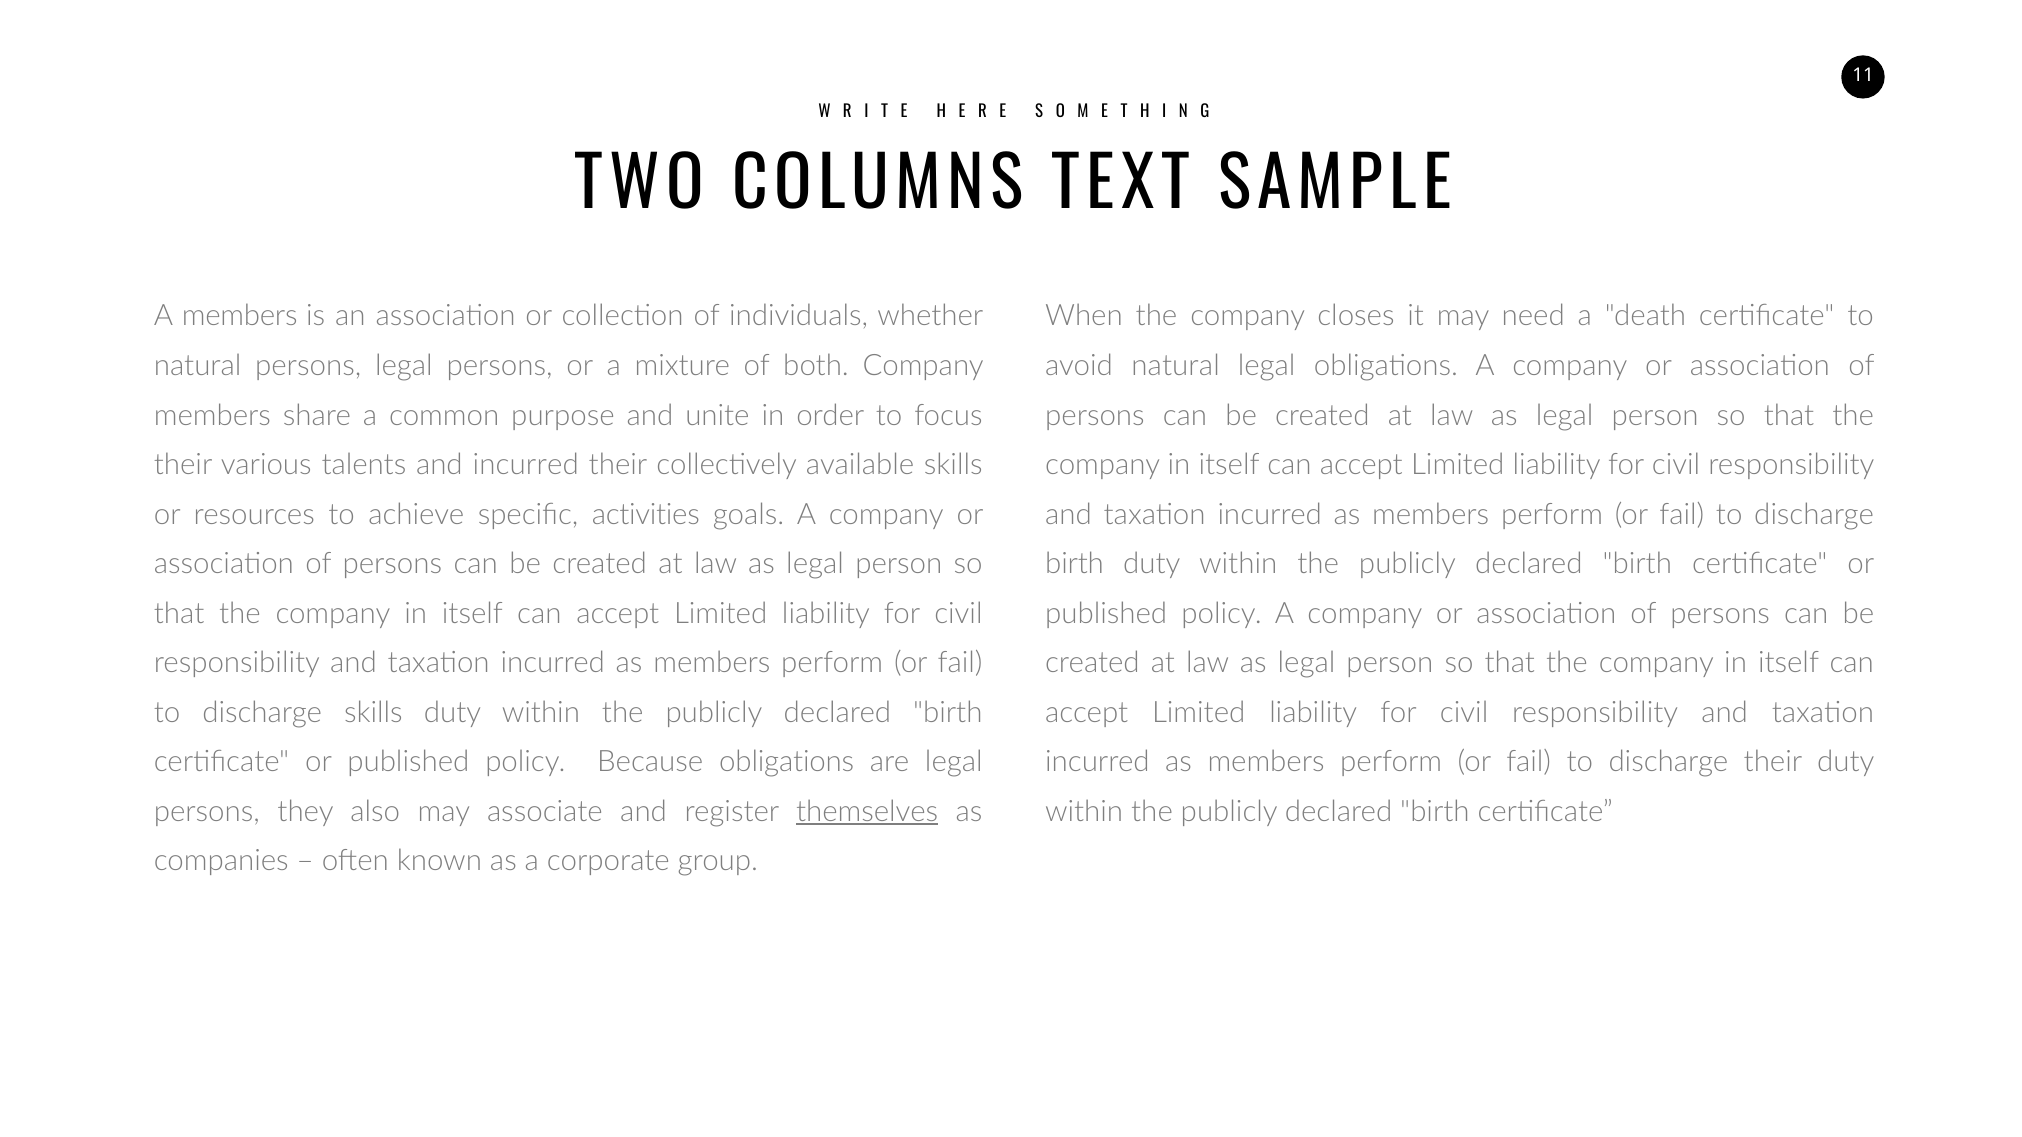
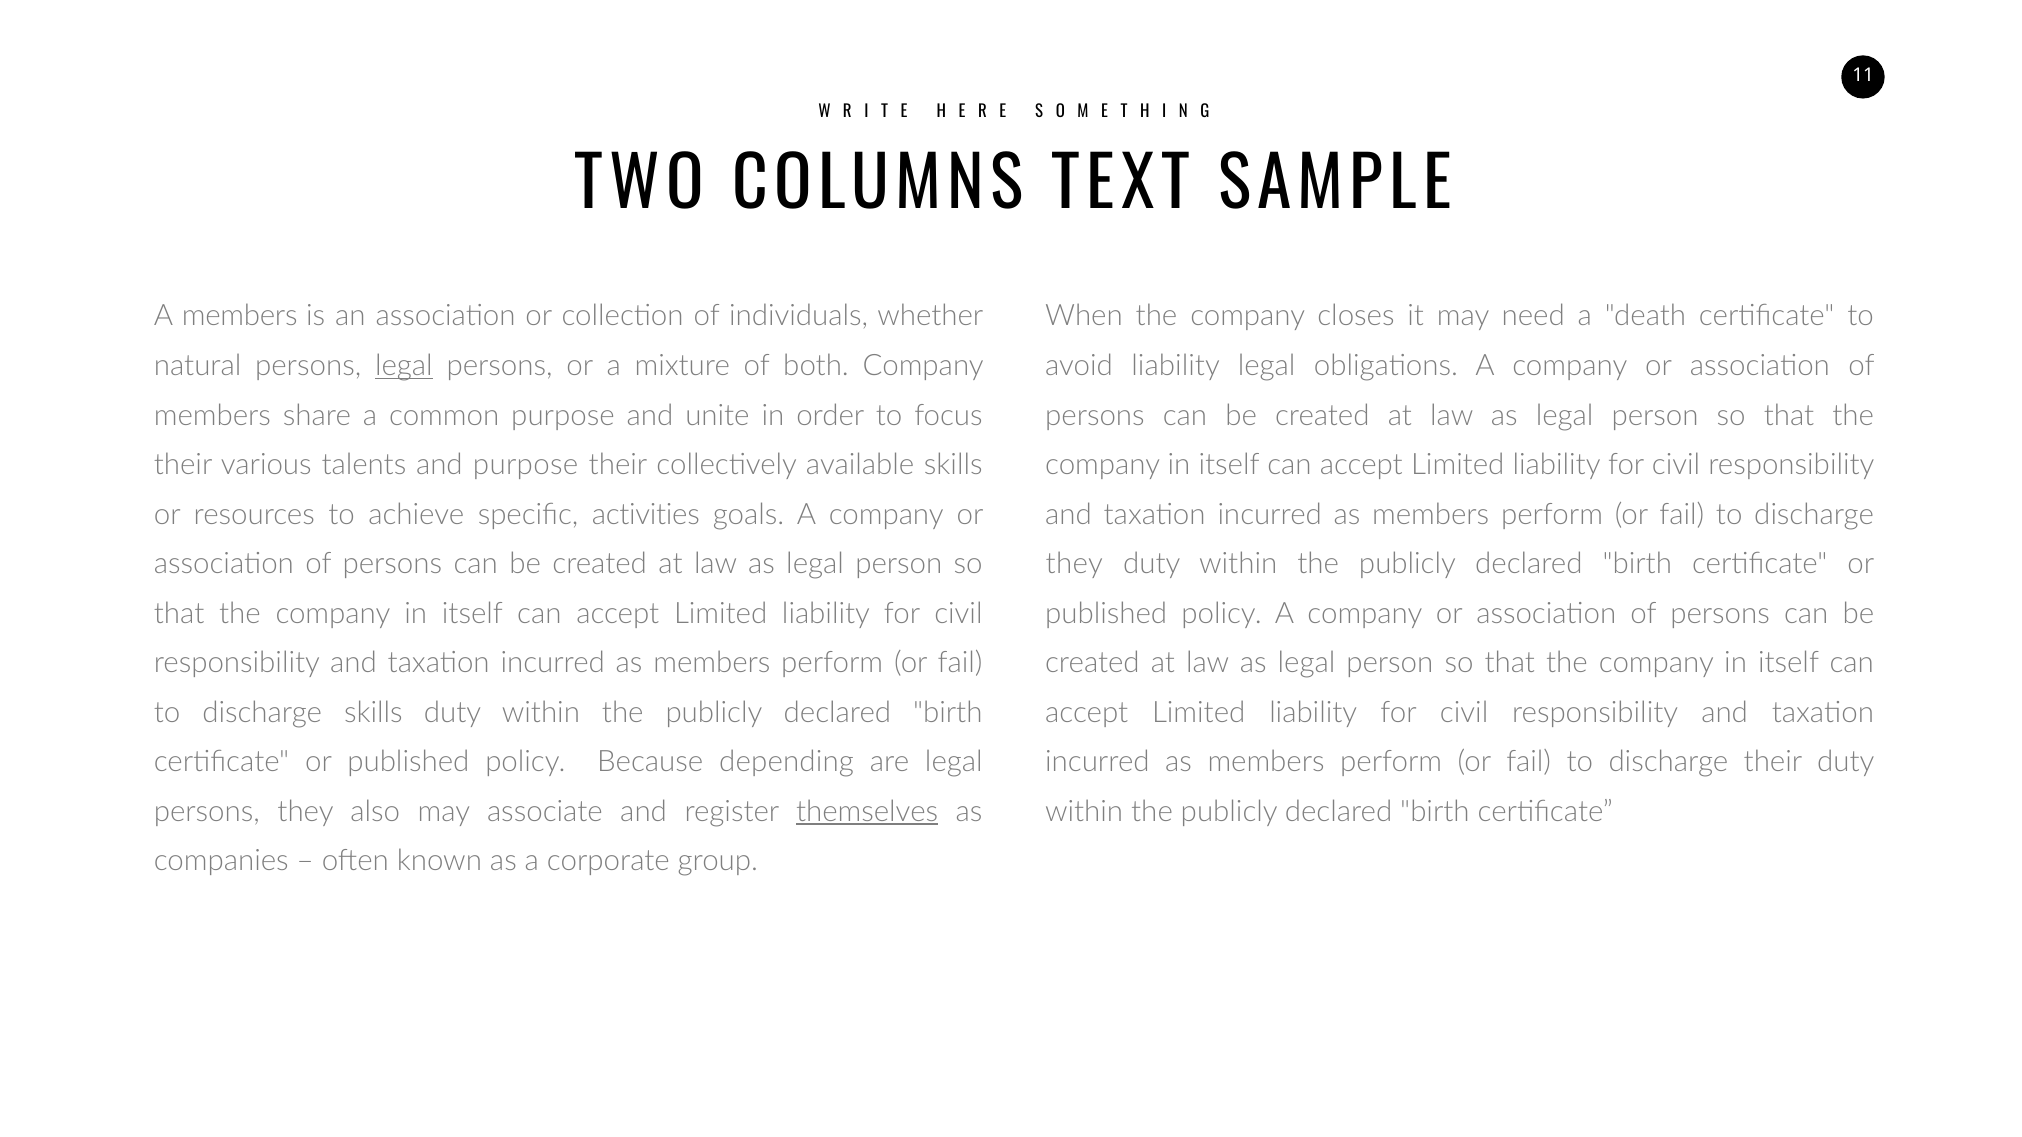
legal underline: none -> present (404, 366)
avoid natural: natural -> liability (1176, 366)
and incurred: incurred -> purpose (526, 465)
birth: birth -> they (1074, 564)
Because obligations: obligations -> depending (787, 763)
